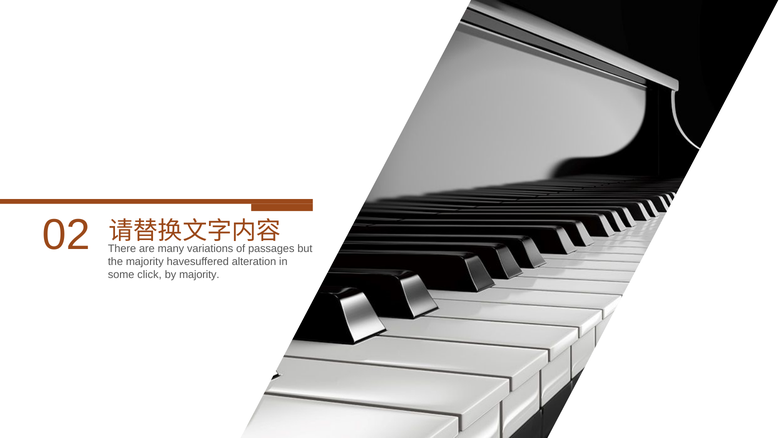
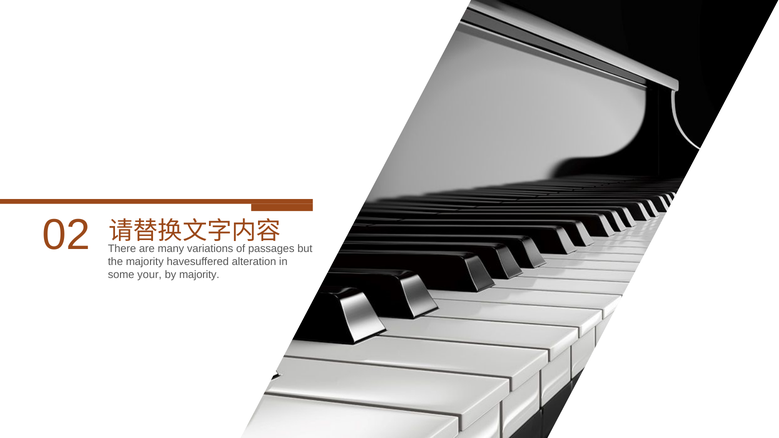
click: click -> your (149, 275)
